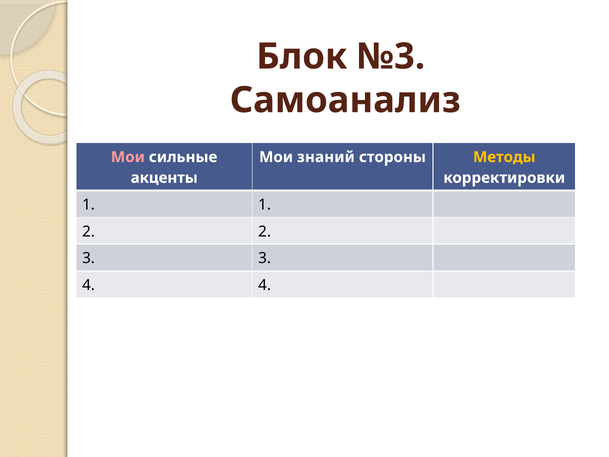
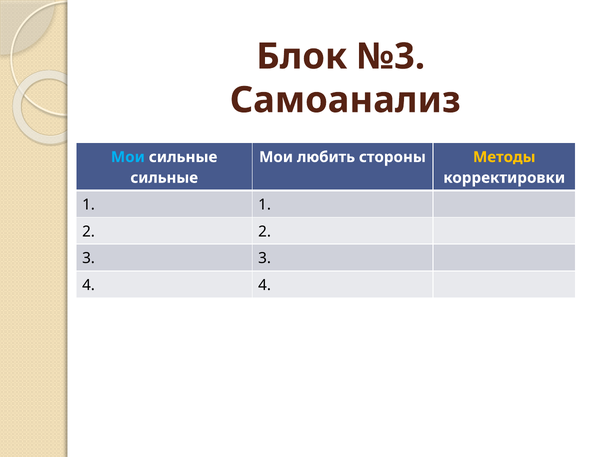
Мои colour: pink -> light blue (128, 157)
знаний: знаний -> любить (326, 157)
акценты: акценты -> сильные (164, 178)
